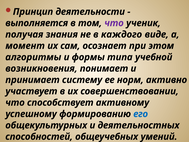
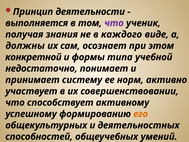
момент: момент -> должны (25, 46)
алгоритмы: алгоритмы -> конкретной (33, 57)
возникновения: возникновения -> недостаточно (41, 68)
его colour: blue -> orange (141, 114)
